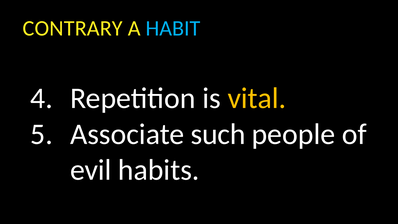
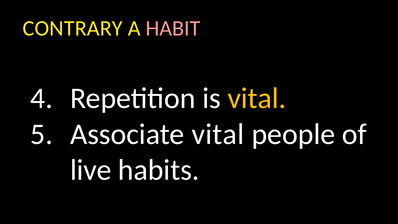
HABIT colour: light blue -> pink (173, 28)
Associate such: such -> vital (218, 134)
evil: evil -> live (91, 170)
